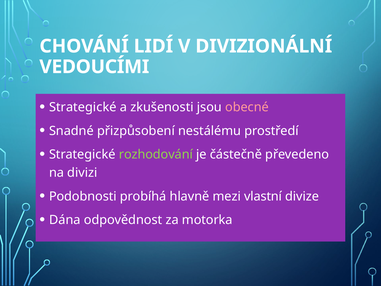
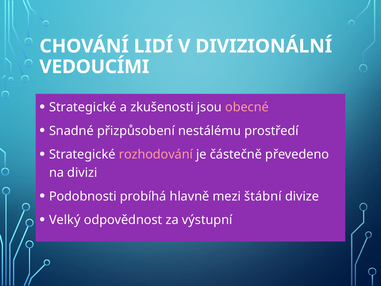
rozhodování colour: light green -> pink (156, 154)
vlastní: vlastní -> štábní (263, 196)
Dána: Dána -> Velký (65, 220)
motorka: motorka -> výstupní (207, 220)
